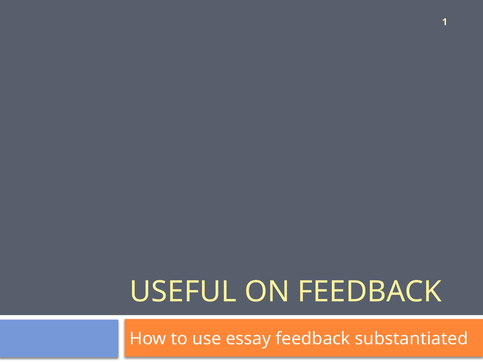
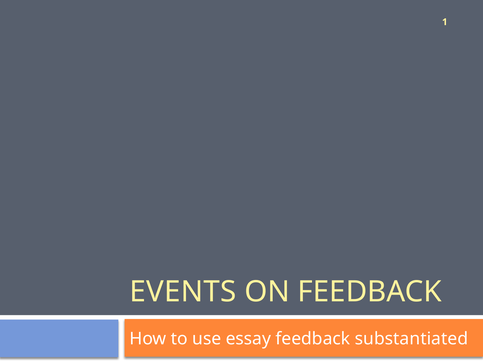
USEFUL: USEFUL -> EVENTS (183, 292)
